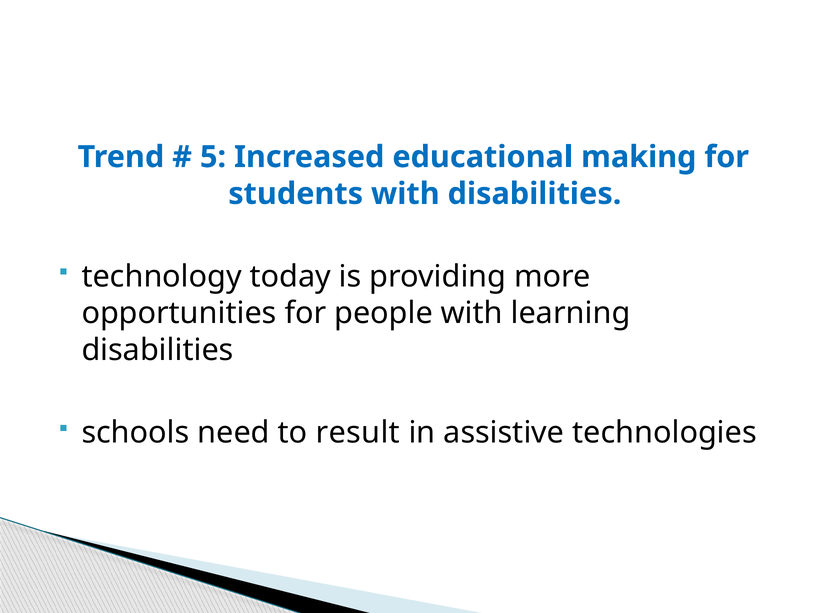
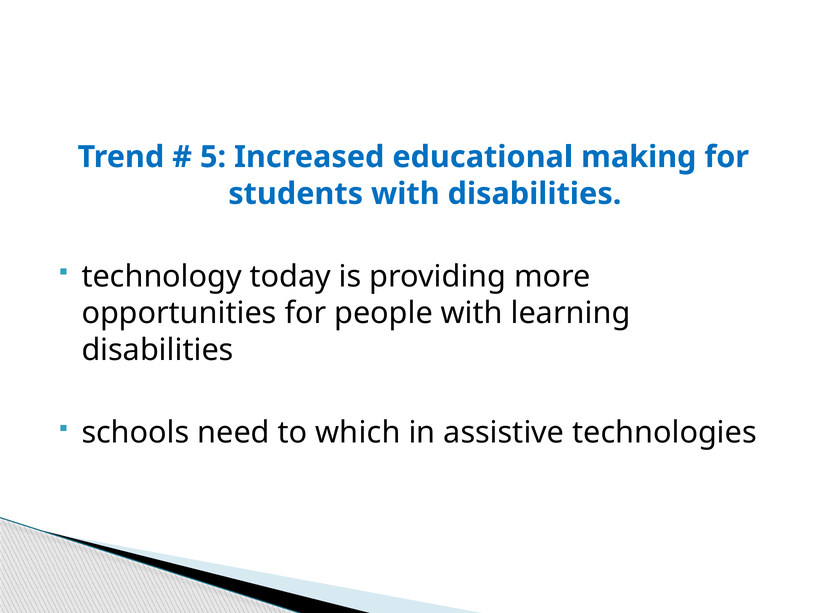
result: result -> which (358, 433)
